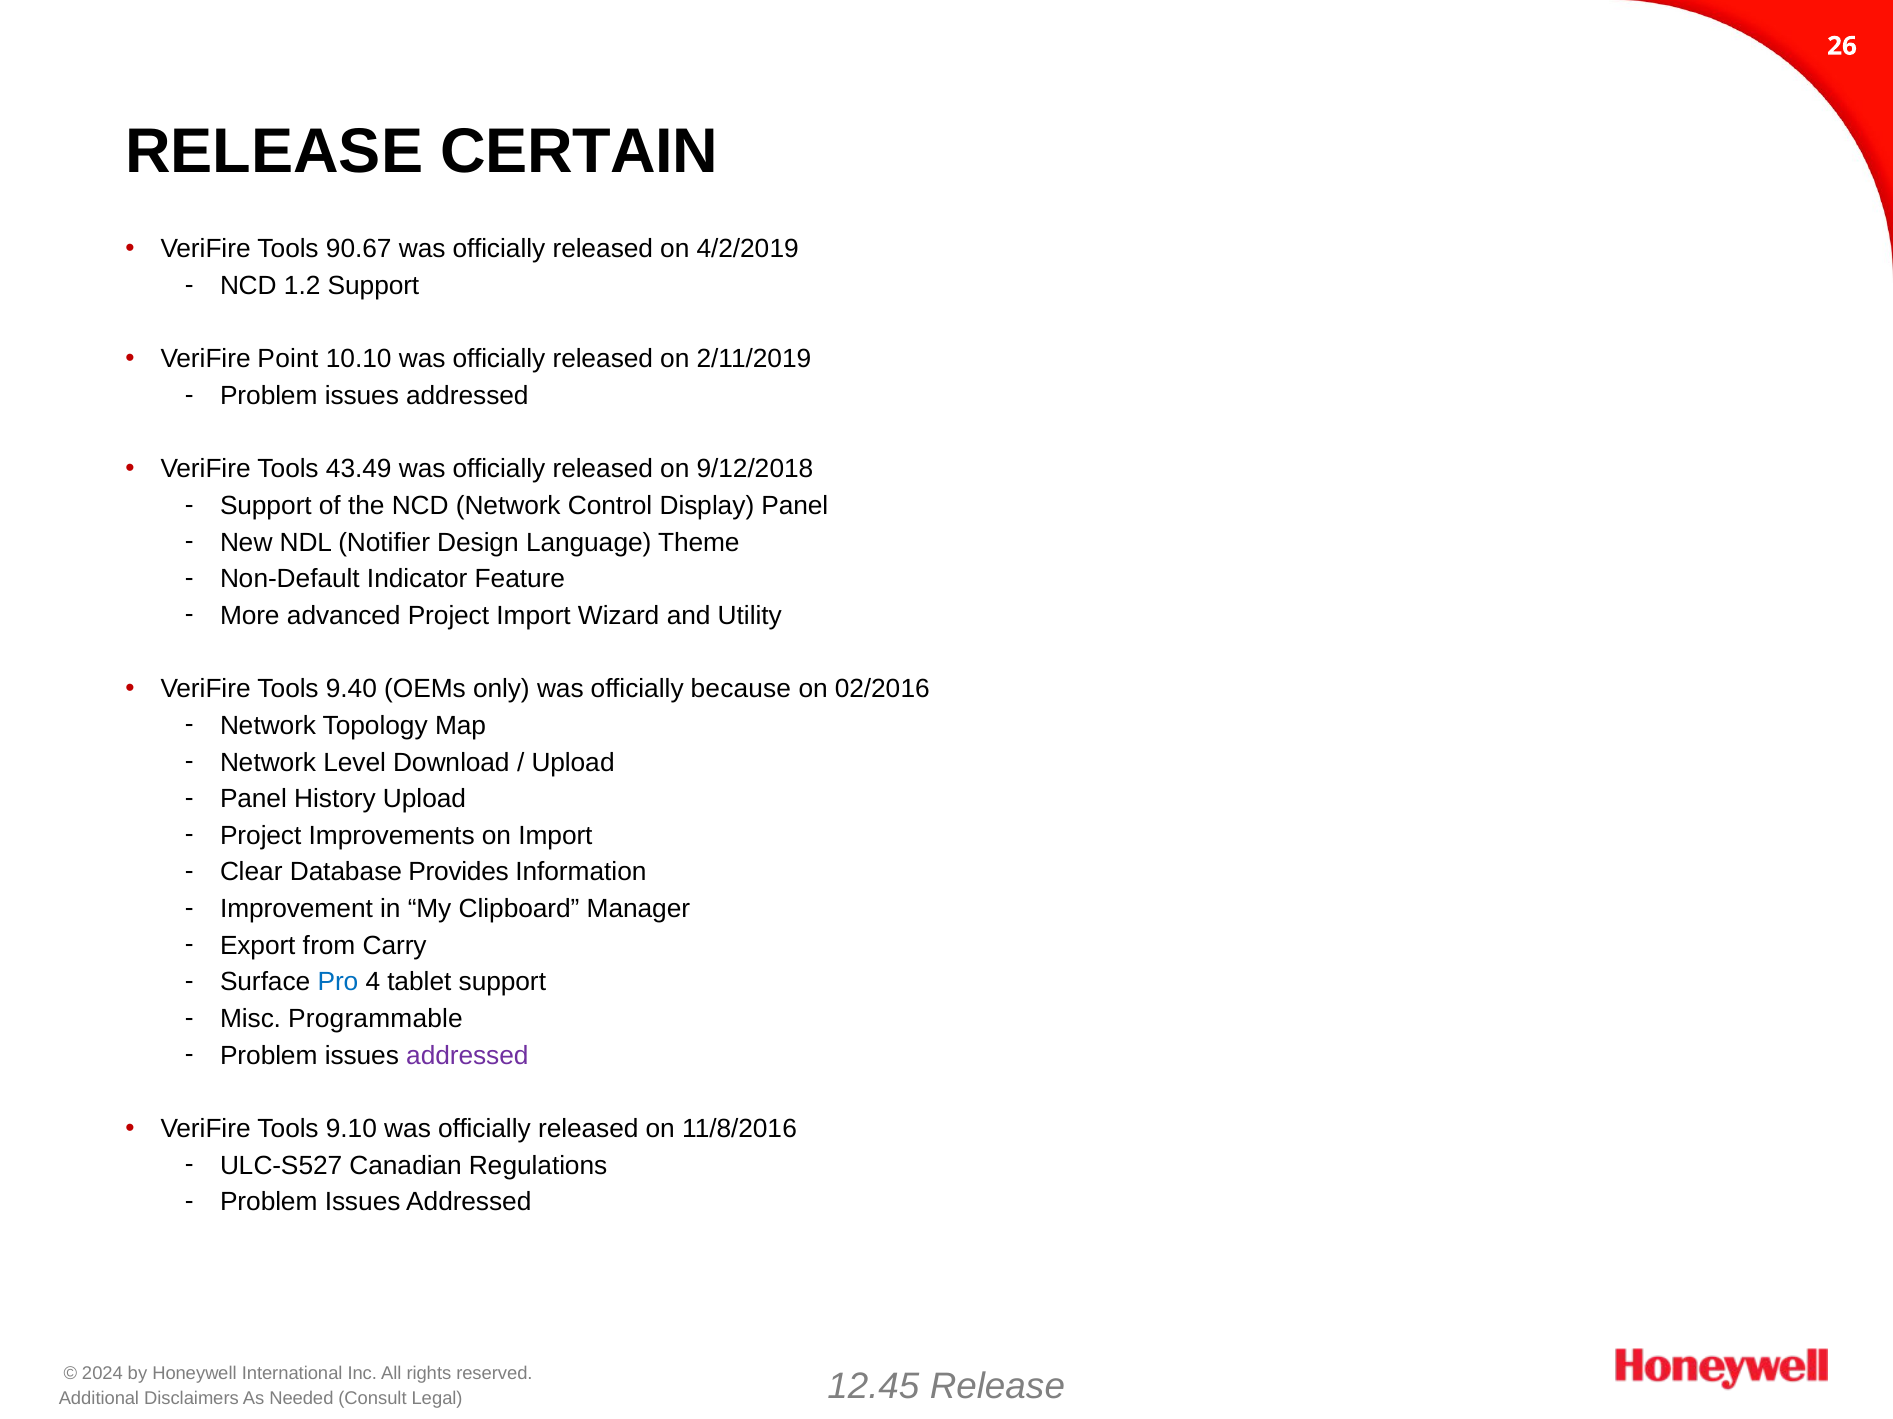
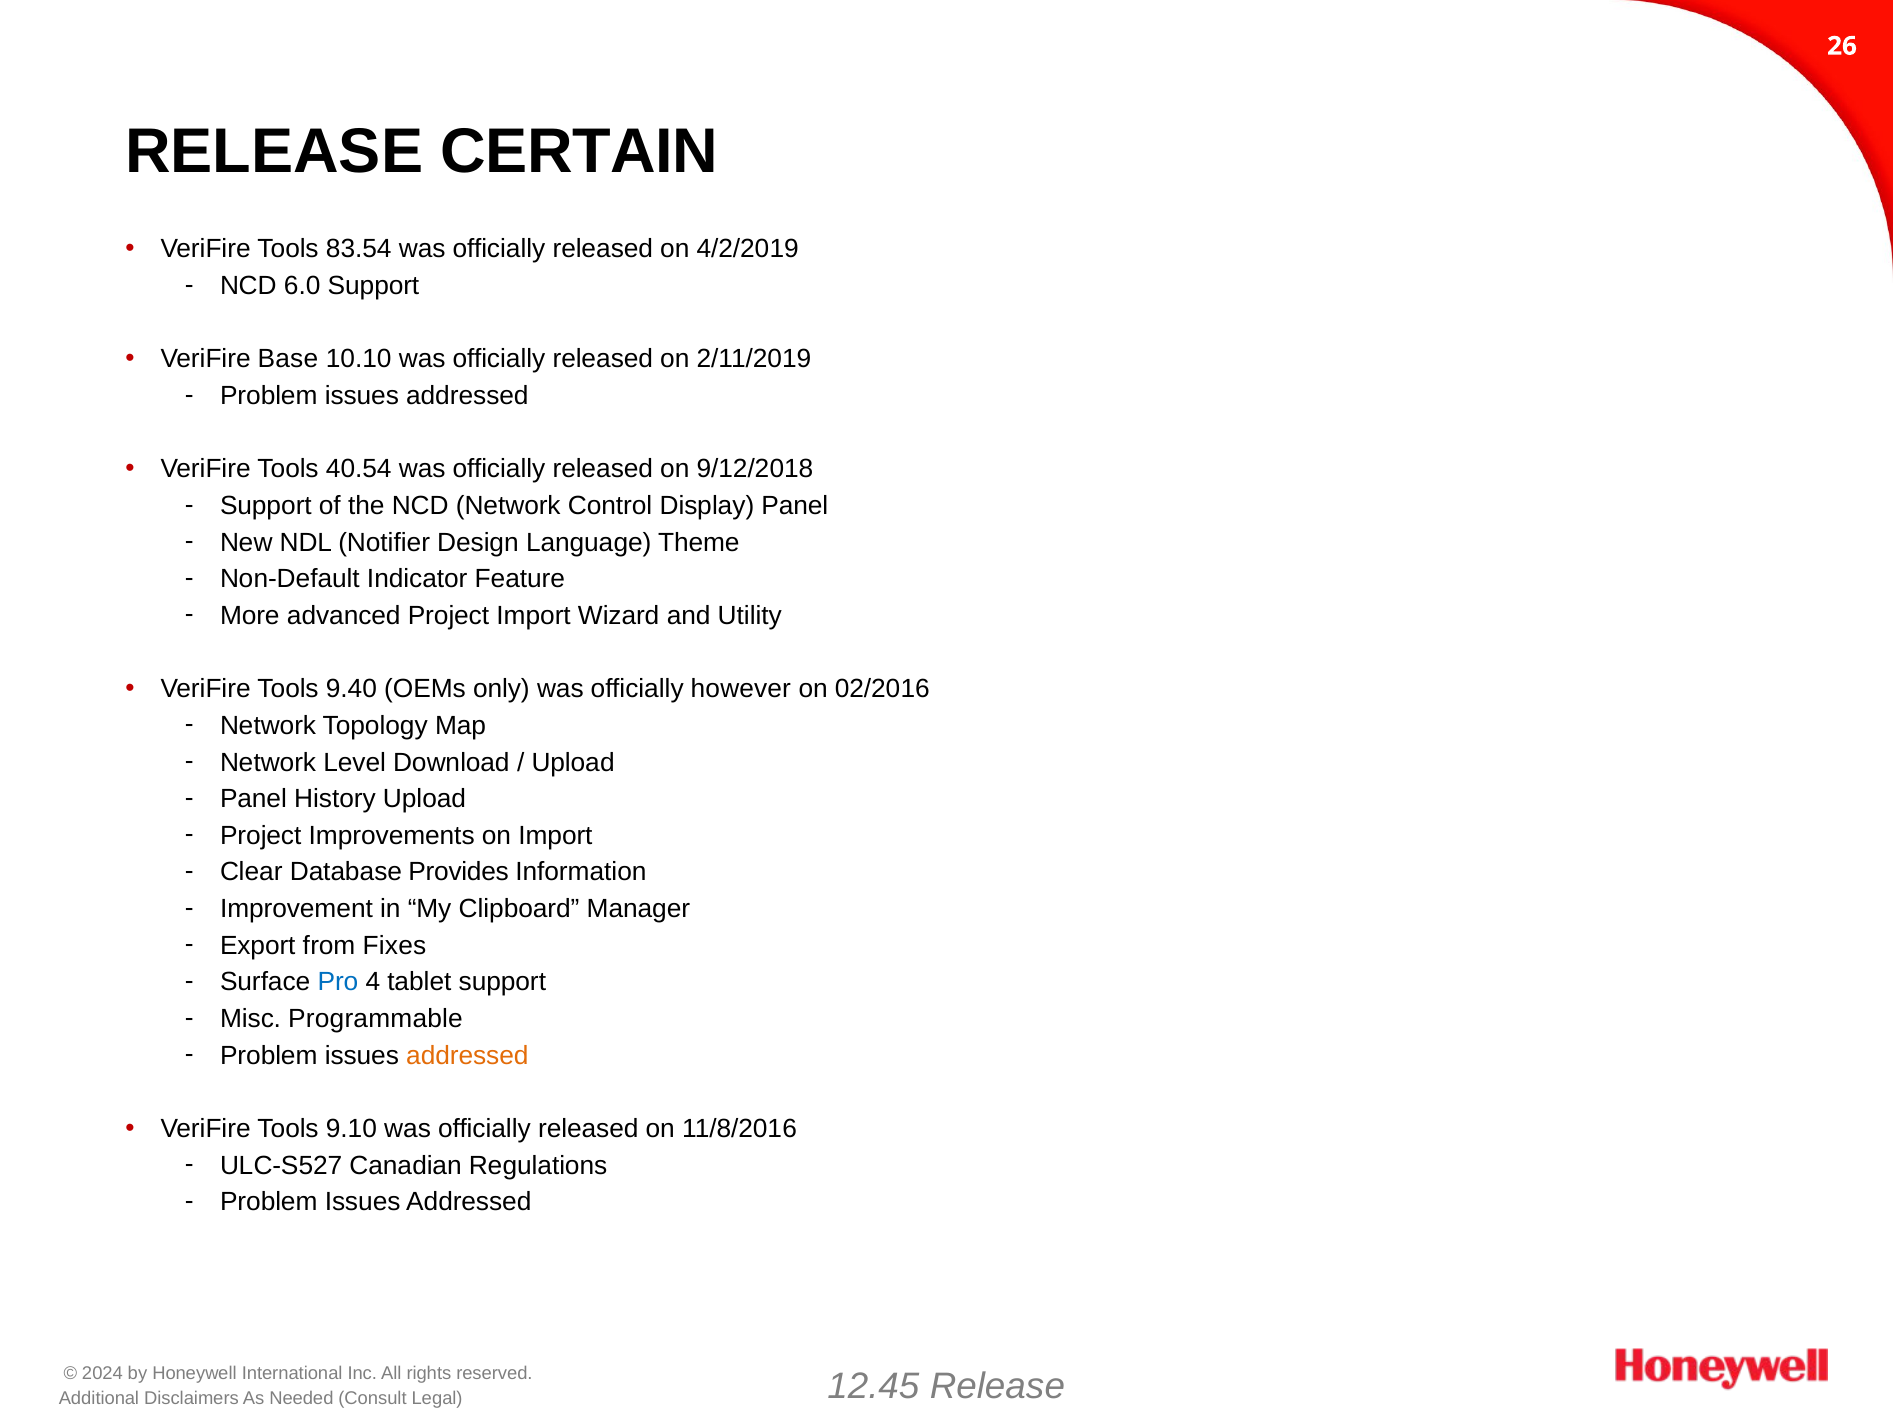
90.67: 90.67 -> 83.54 (359, 249)
1.2: 1.2 -> 6.0 (302, 286)
Point: Point -> Base (288, 359)
43.49: 43.49 -> 40.54 (359, 469)
because: because -> however (741, 689)
Carry: Carry -> Fixes (394, 946)
addressed colour: purple -> orange (467, 1056)
